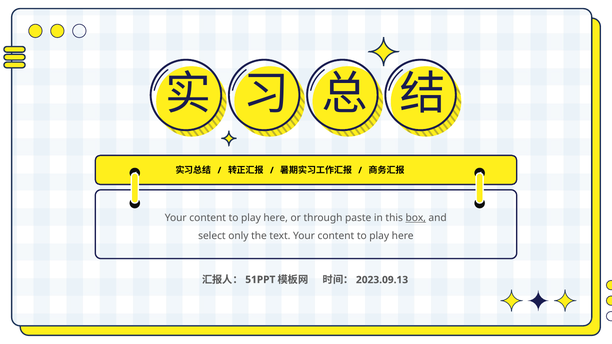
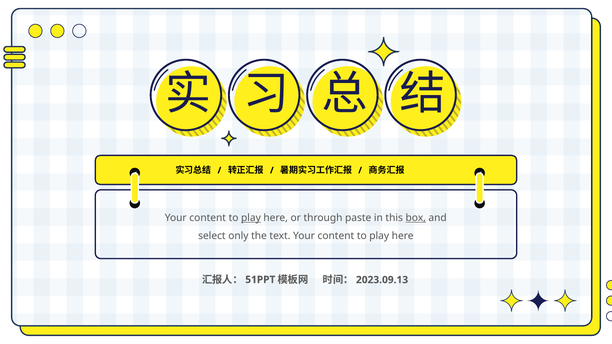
play underline: none -> present (251, 218)
